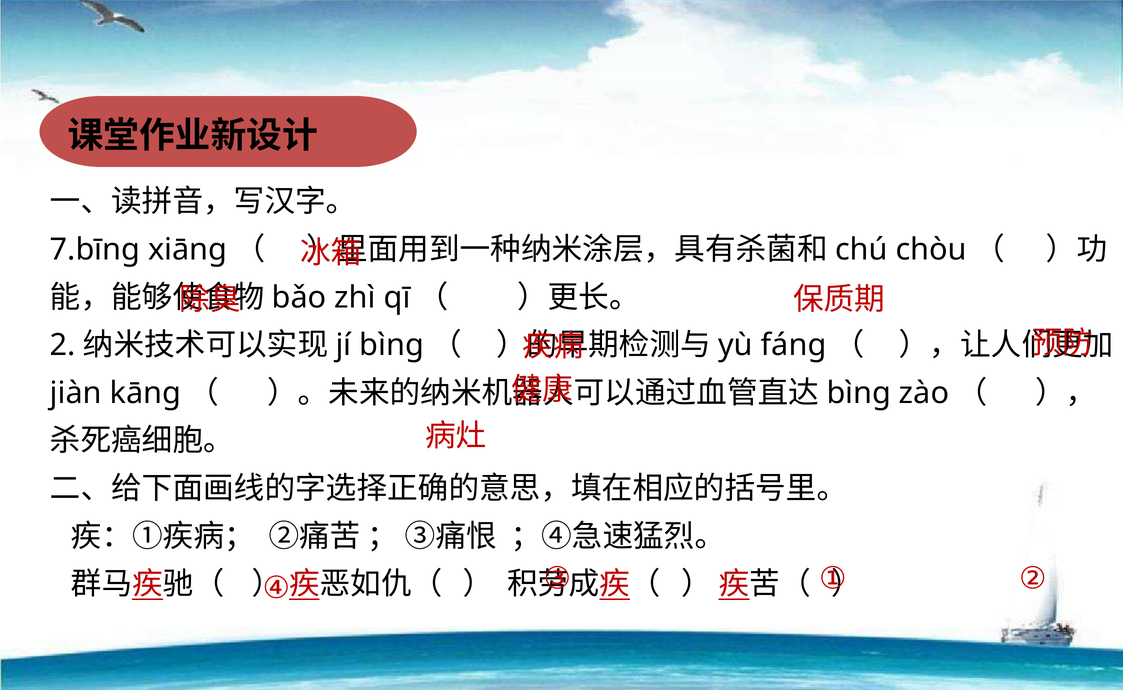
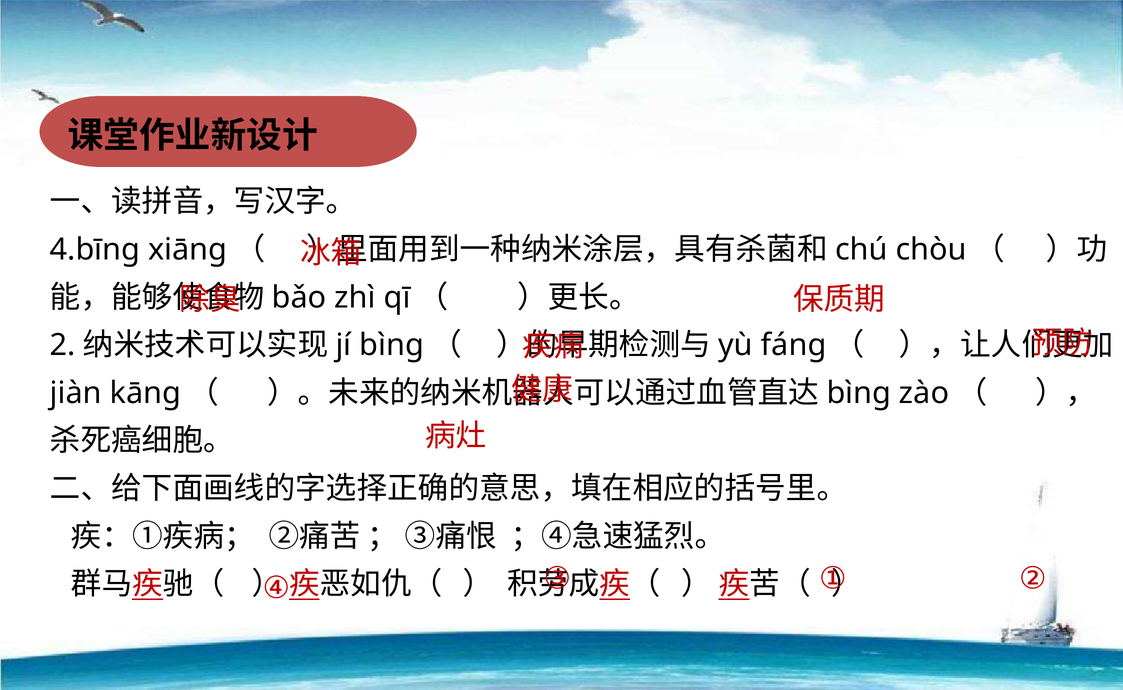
7.bīnɡ: 7.bīnɡ -> 4.bīnɡ (95, 250)
